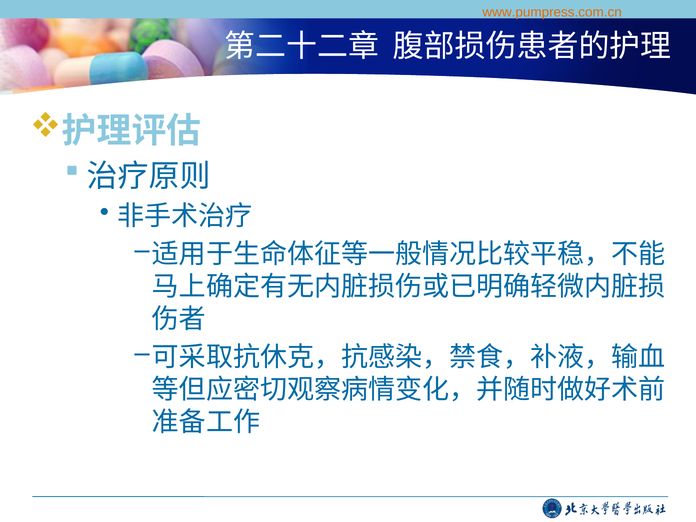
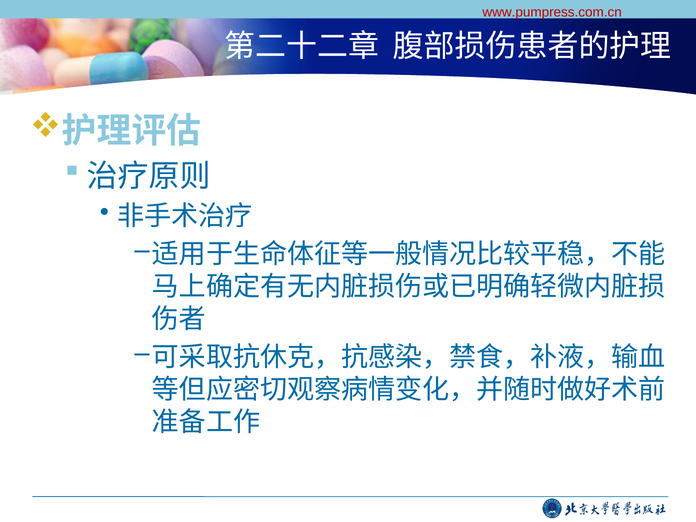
www.pumpress.com.cn colour: orange -> red (552, 12)
